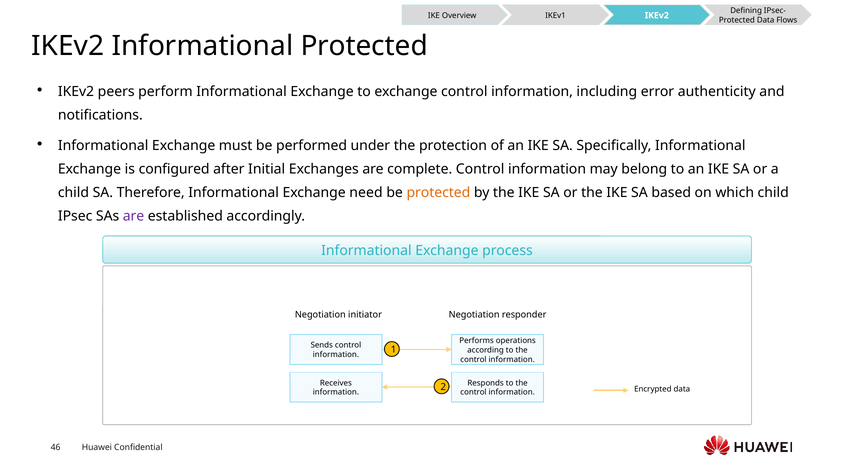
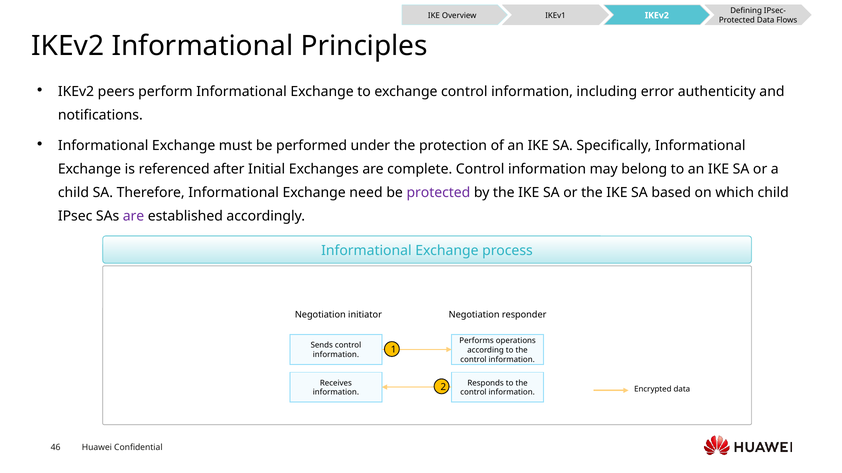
Informational Protected: Protected -> Principles (364, 46)
configured: configured -> referenced (174, 169)
protected colour: orange -> purple (438, 193)
